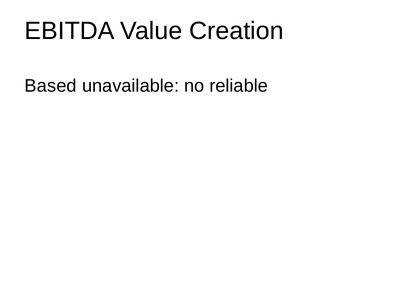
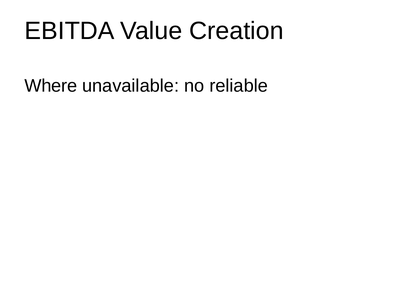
Based: Based -> Where (51, 86)
